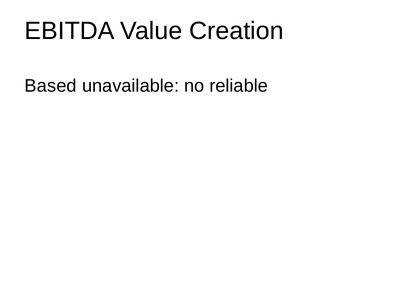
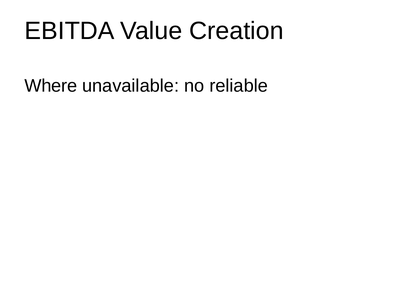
Based: Based -> Where (51, 86)
